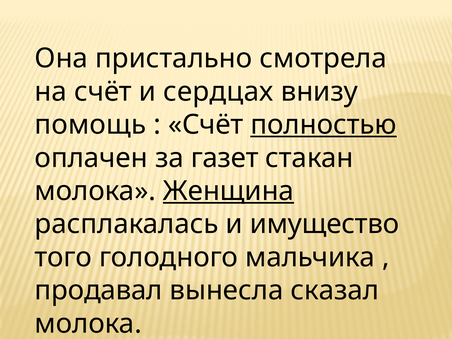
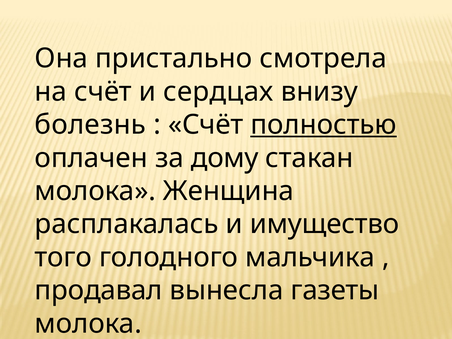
помощь: помощь -> болезнь (90, 125)
газет: газет -> дому (225, 158)
Женщина underline: present -> none (228, 191)
сказал: сказал -> газеты (335, 290)
